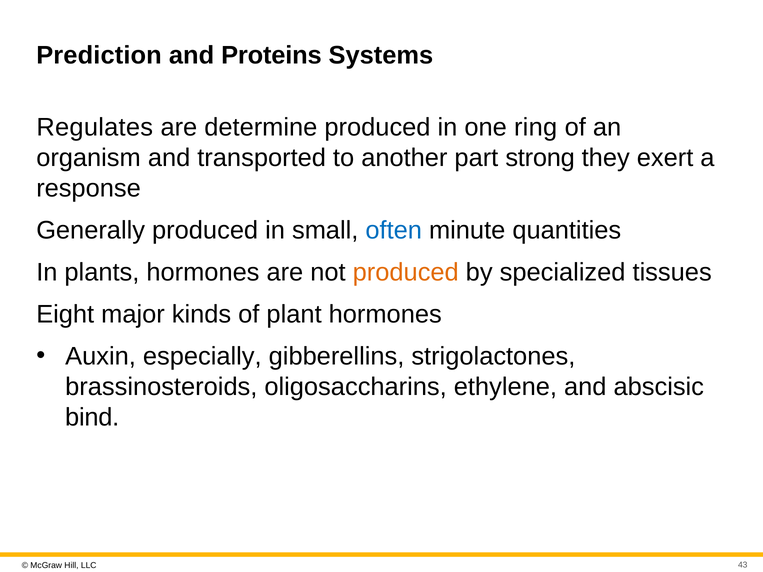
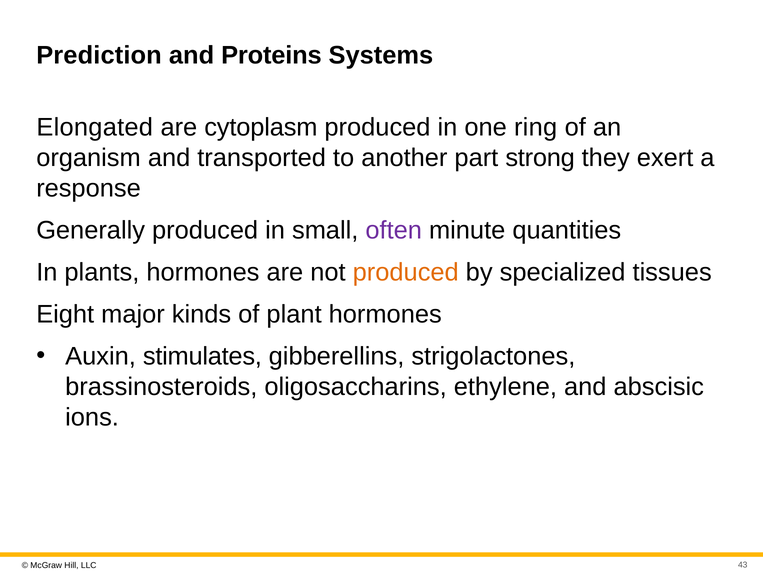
Regulates: Regulates -> Elongated (95, 127)
determine: determine -> cytoplasm (261, 127)
often colour: blue -> purple (394, 230)
especially: especially -> stimulates (202, 356)
bind: bind -> ions (92, 417)
